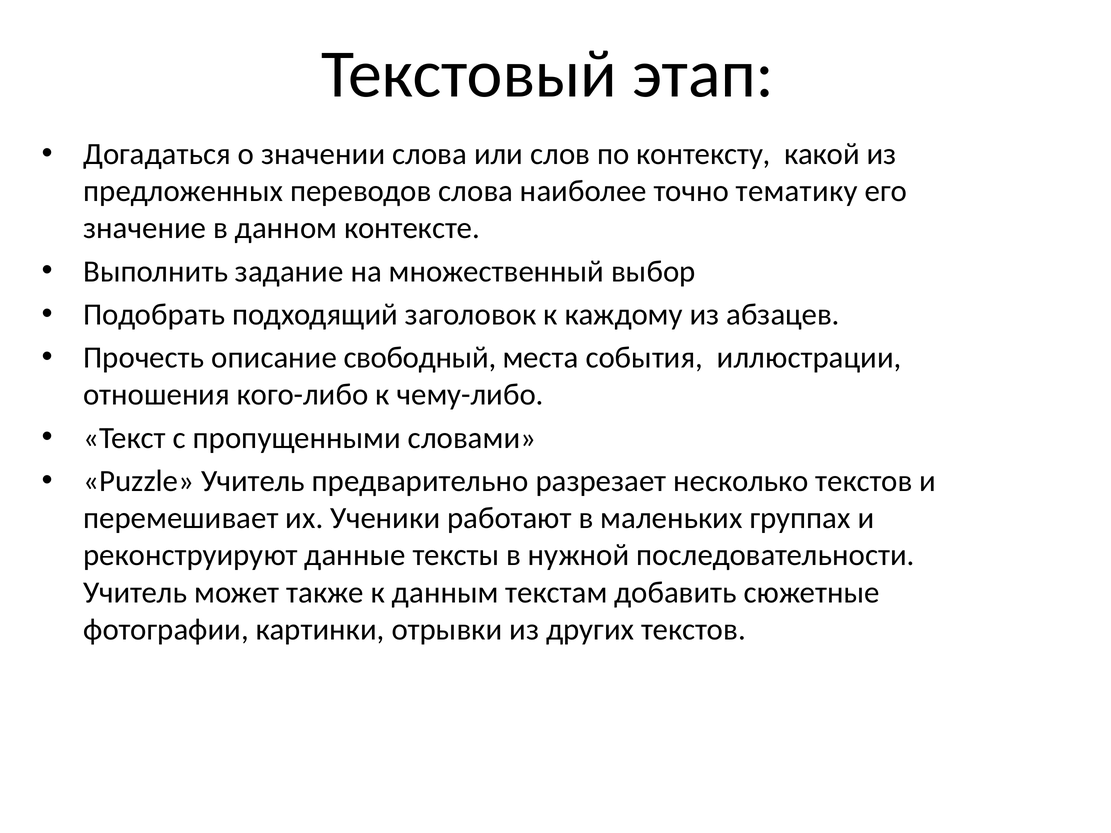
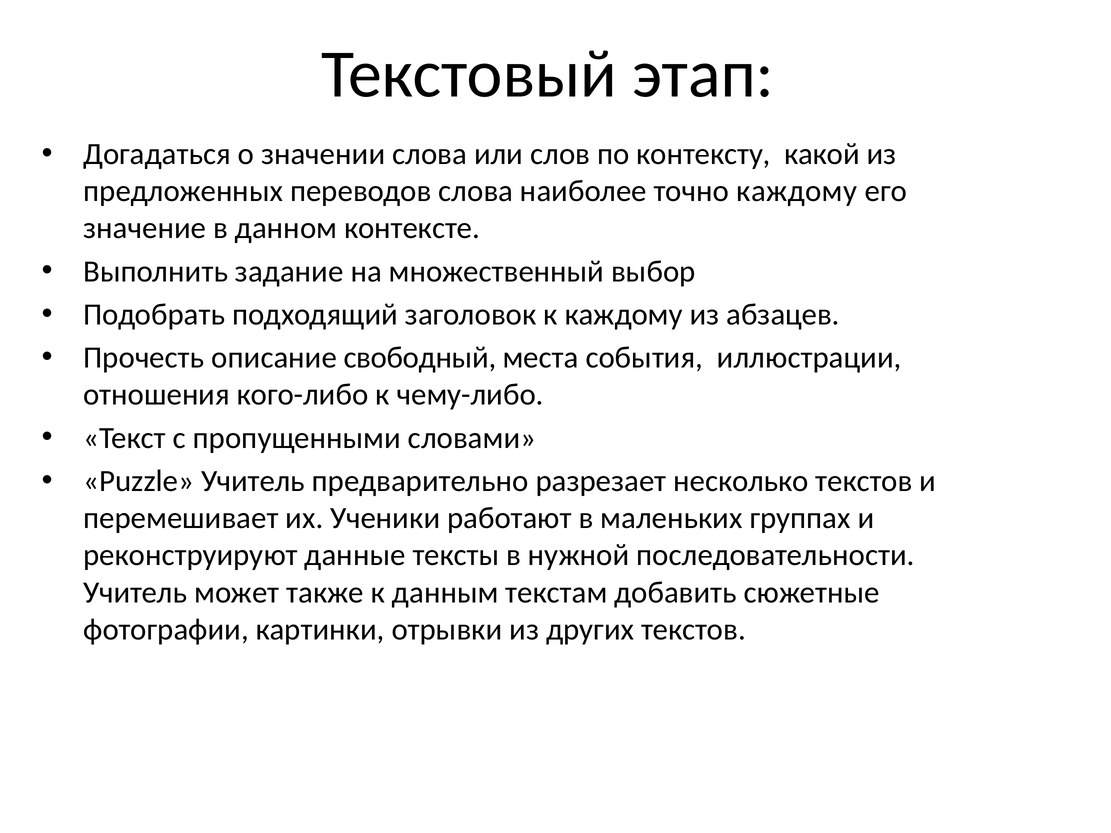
точно тематику: тематику -> каждому (797, 191)
